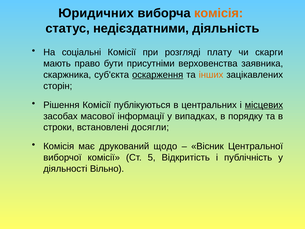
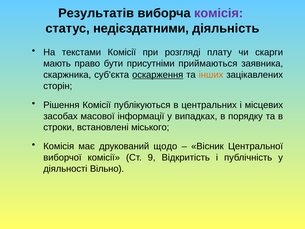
Юридичних: Юридичних -> Результатів (96, 13)
комісія colour: orange -> purple (219, 13)
соціальні: соціальні -> текстами (81, 52)
верховенства: верховенства -> приймаються (208, 64)
місцевих underline: present -> none (264, 105)
досягли: досягли -> міського (150, 127)
5: 5 -> 9 (152, 157)
